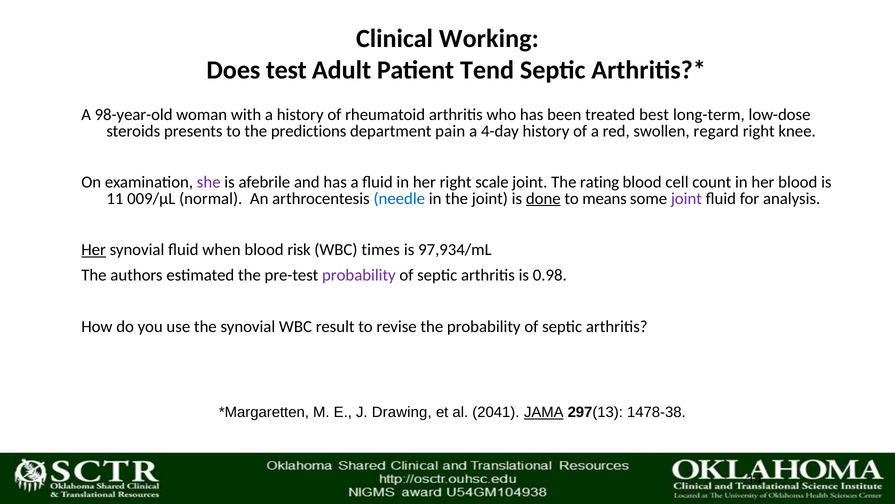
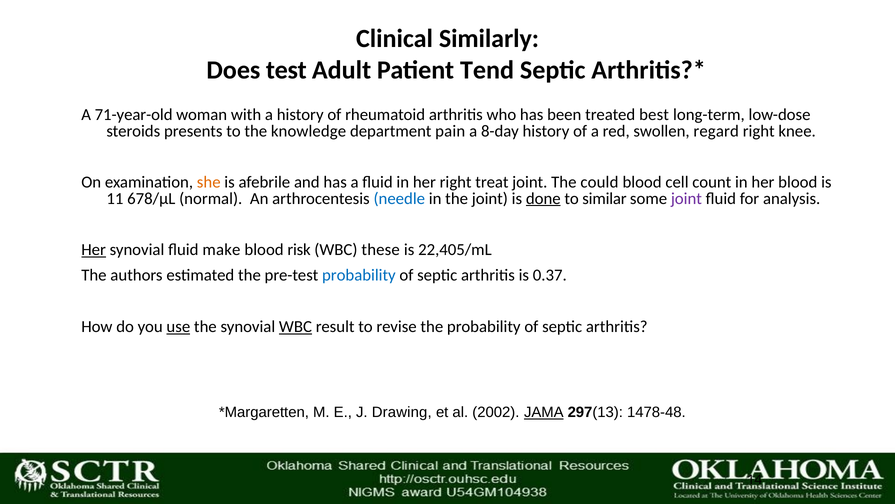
Working: Working -> Similarly (489, 39)
98-year-old: 98-year-old -> 71-year-old (134, 115)
predictions: predictions -> knowledge (309, 131)
4-day: 4-day -> 8-day (500, 131)
she colour: purple -> orange (209, 182)
scale: scale -> treat (492, 182)
rating: rating -> could (599, 182)
009/µL: 009/µL -> 678/µL (151, 198)
means: means -> similar (605, 198)
when: when -> make (221, 250)
times: times -> these (381, 250)
97,934/mL: 97,934/mL -> 22,405/mL (455, 250)
probability colour: purple -> blue (359, 275)
0.98: 0.98 -> 0.37 (550, 275)
use underline: none -> present (178, 326)
WBC underline: none -> present (296, 326)
2041: 2041 -> 2002 (496, 412)
1478-38: 1478-38 -> 1478-48 (656, 412)
